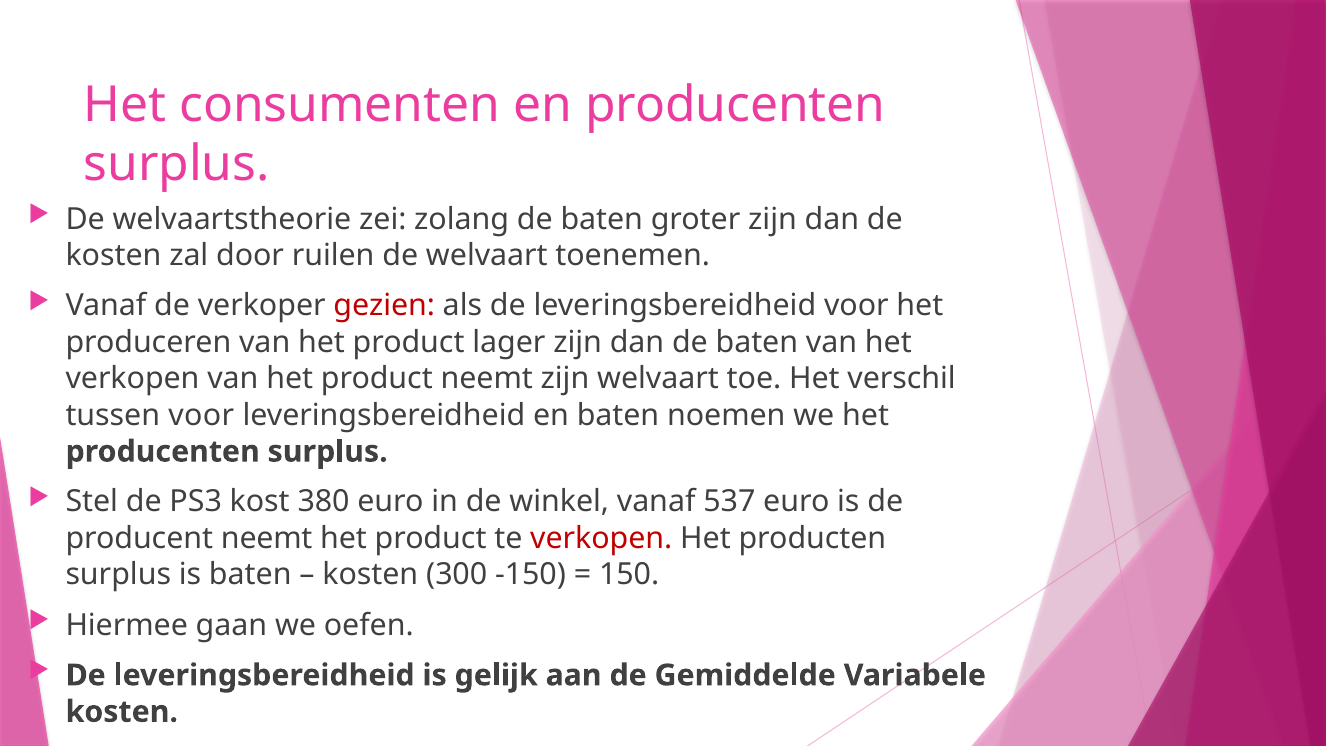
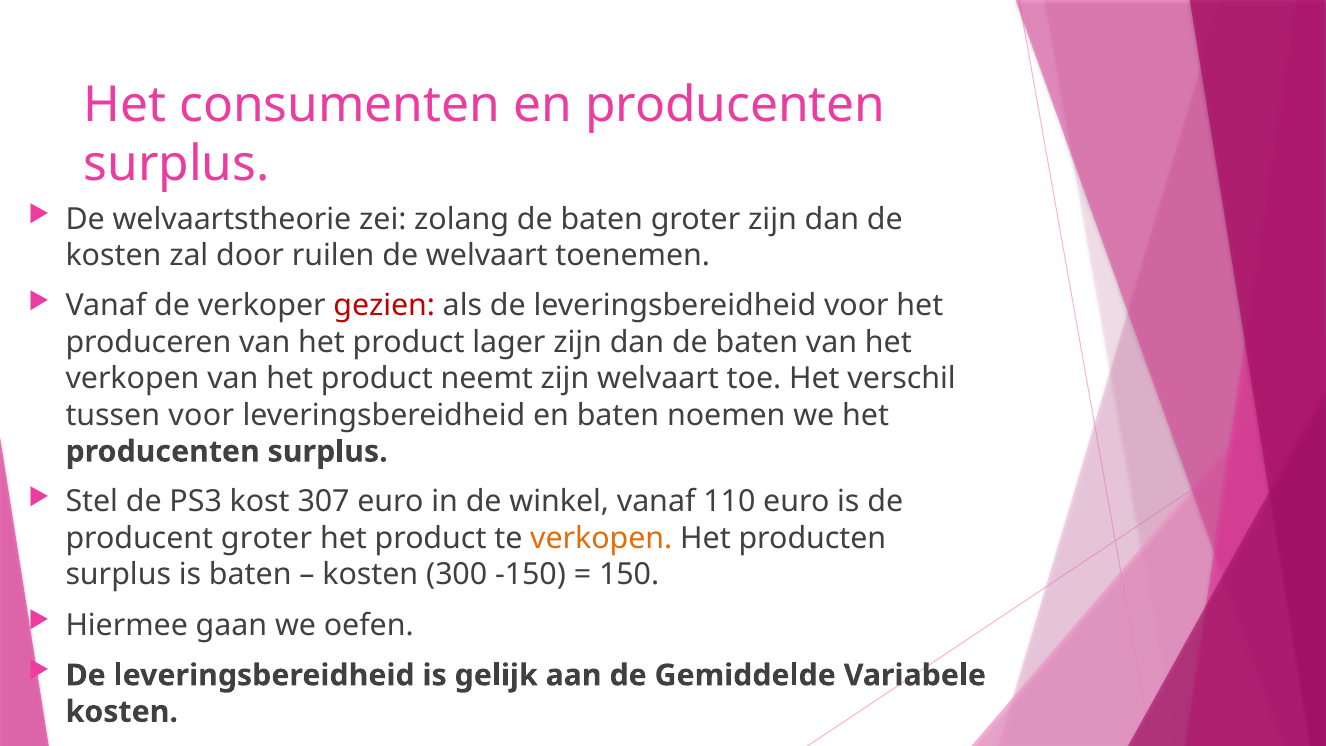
380: 380 -> 307 (324, 502)
537: 537 -> 110 (729, 502)
producent neemt: neemt -> groter (267, 538)
verkopen colour: red -> orange (601, 538)
